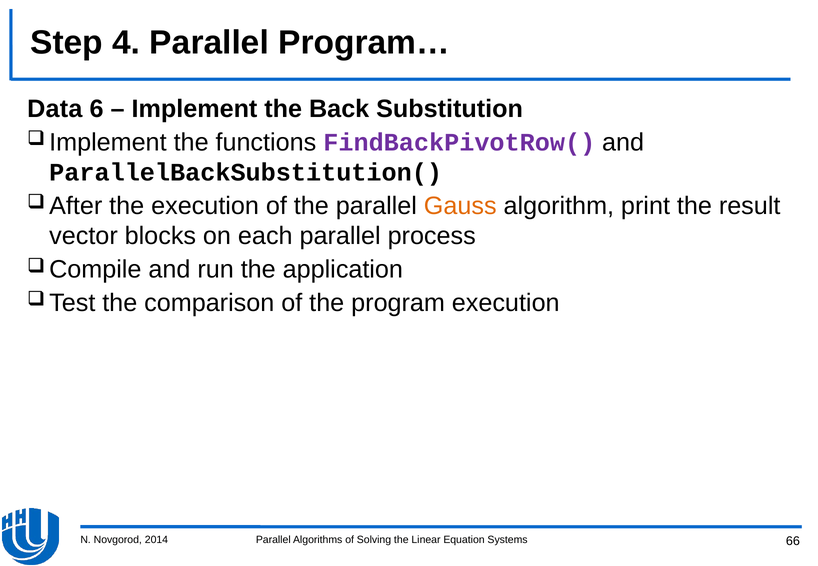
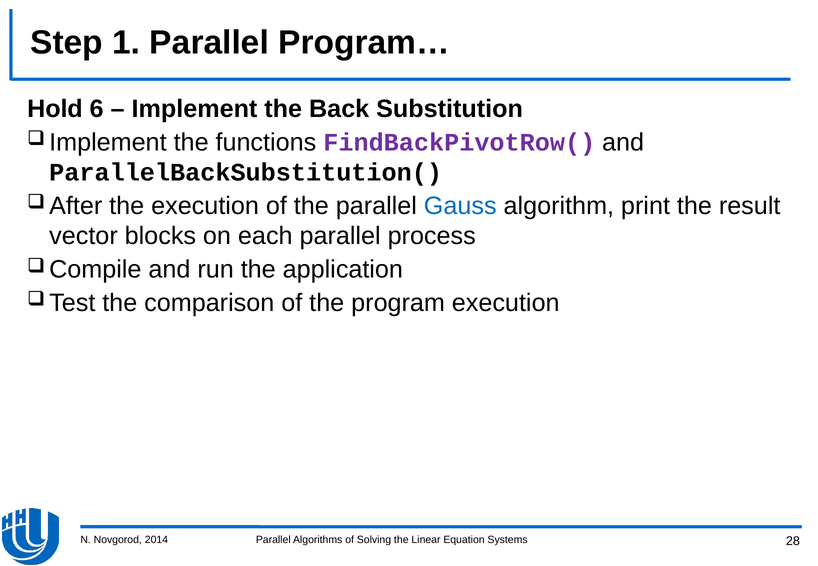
4: 4 -> 1 (126, 43)
Data: Data -> Hold (55, 109)
Gauss colour: orange -> blue (460, 206)
66: 66 -> 28 (793, 541)
